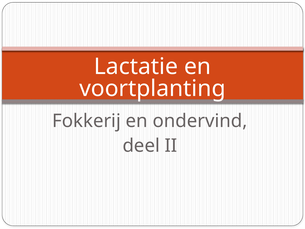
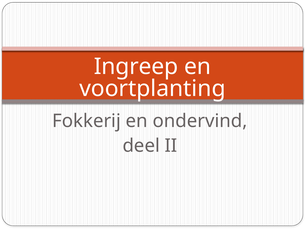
Lactatie: Lactatie -> Ingreep (136, 66)
